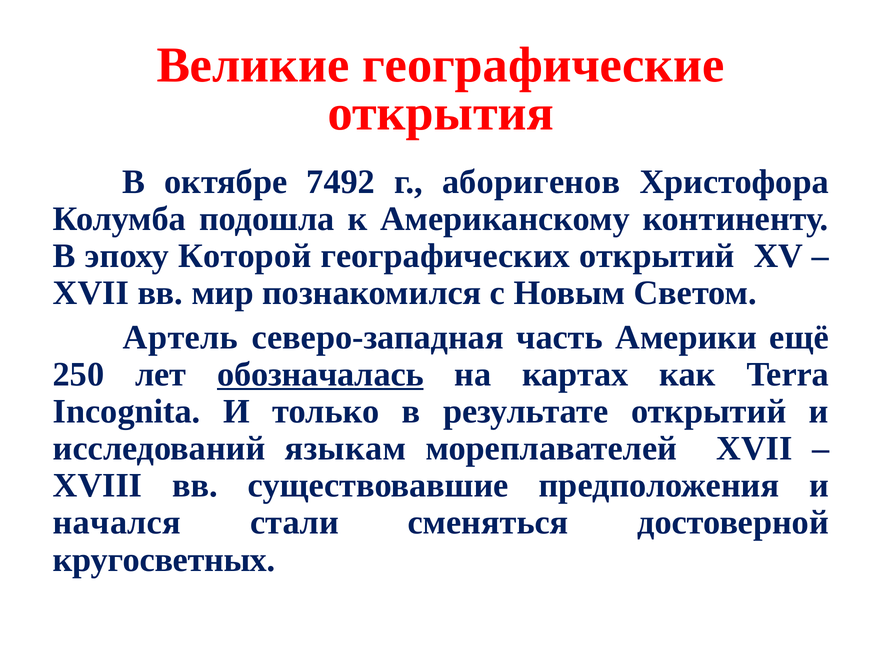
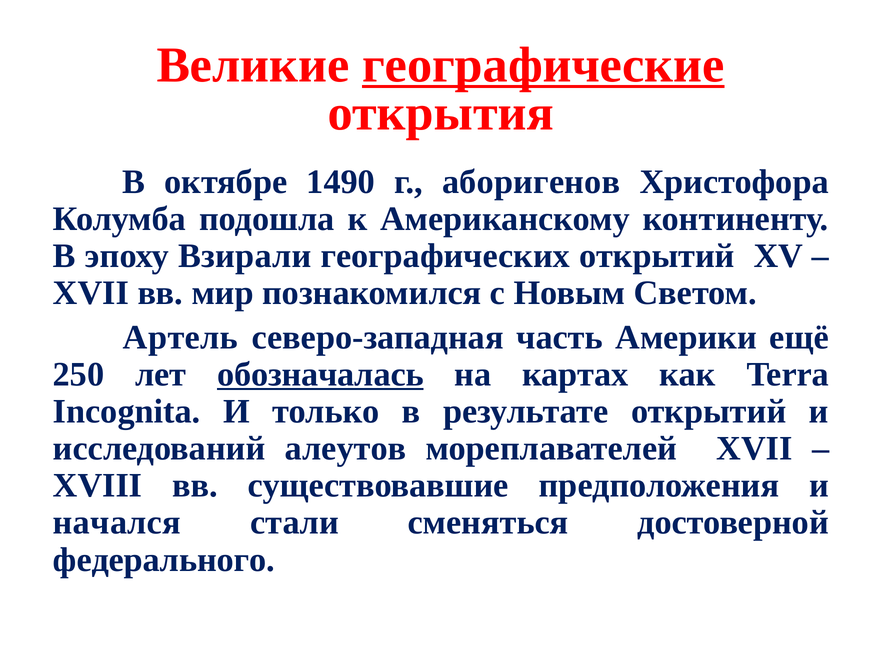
географические underline: none -> present (543, 65)
7492: 7492 -> 1490 (341, 182)
Которой: Которой -> Взирали (245, 256)
языкам: языкам -> алеутов (346, 448)
кругосветных: кругосветных -> федерального (164, 559)
